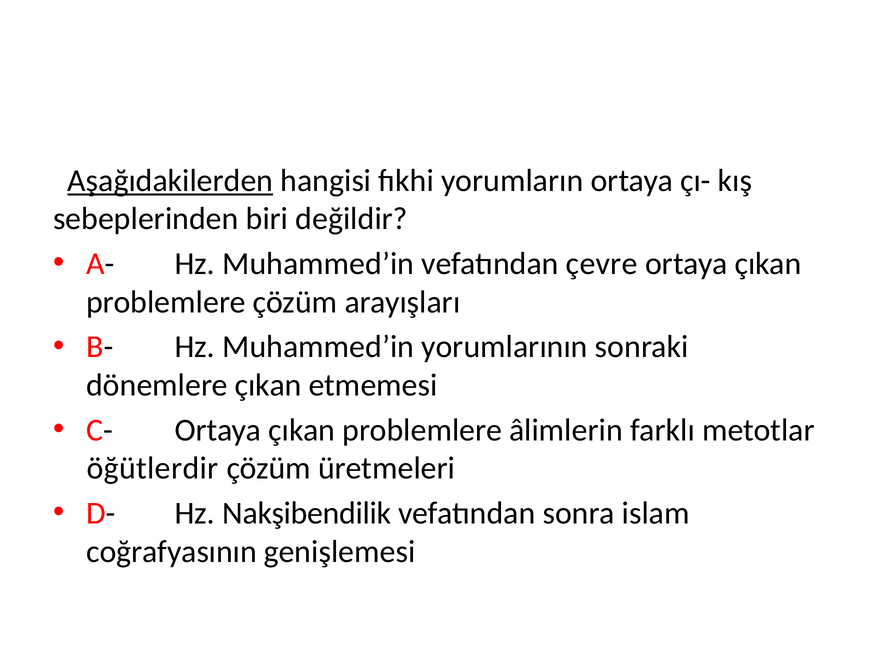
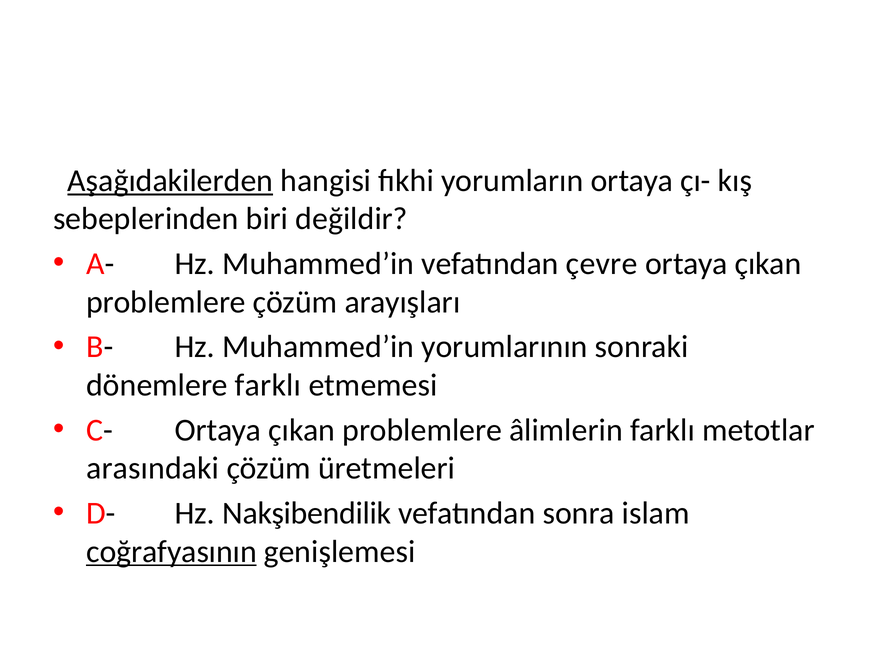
dönemlere çıkan: çıkan -> farklı (268, 385)
öğütlerdir: öğütlerdir -> arasındaki (153, 468)
coğrafyasının underline: none -> present (171, 552)
